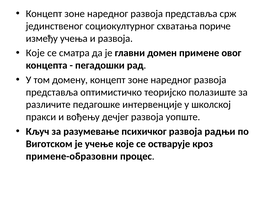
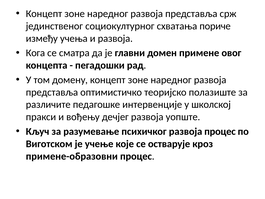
Које: Које -> Кога (35, 53)
развоја радњи: радњи -> процес (220, 131)
